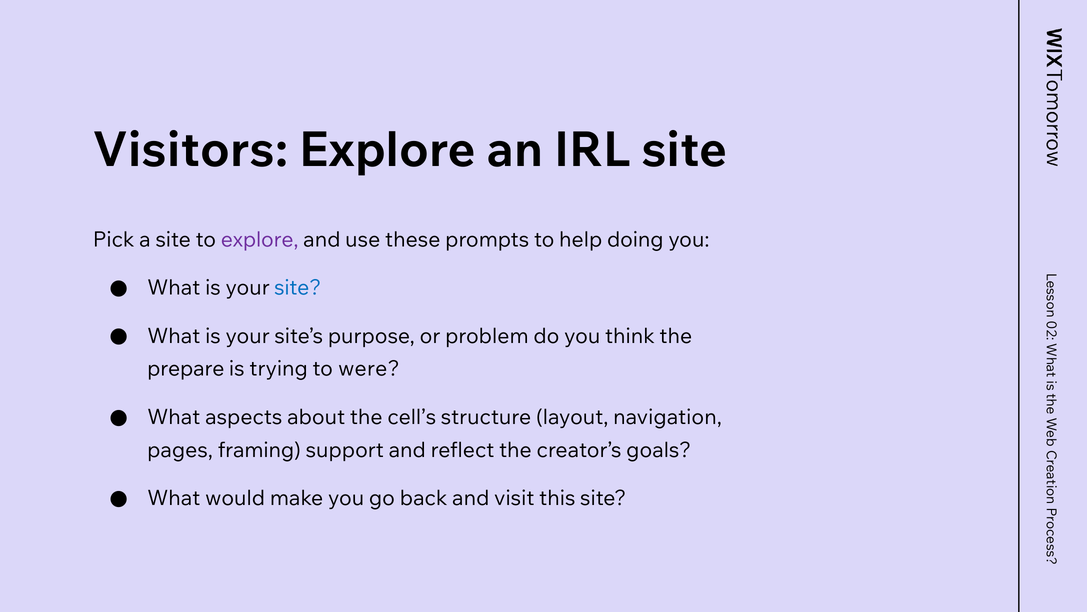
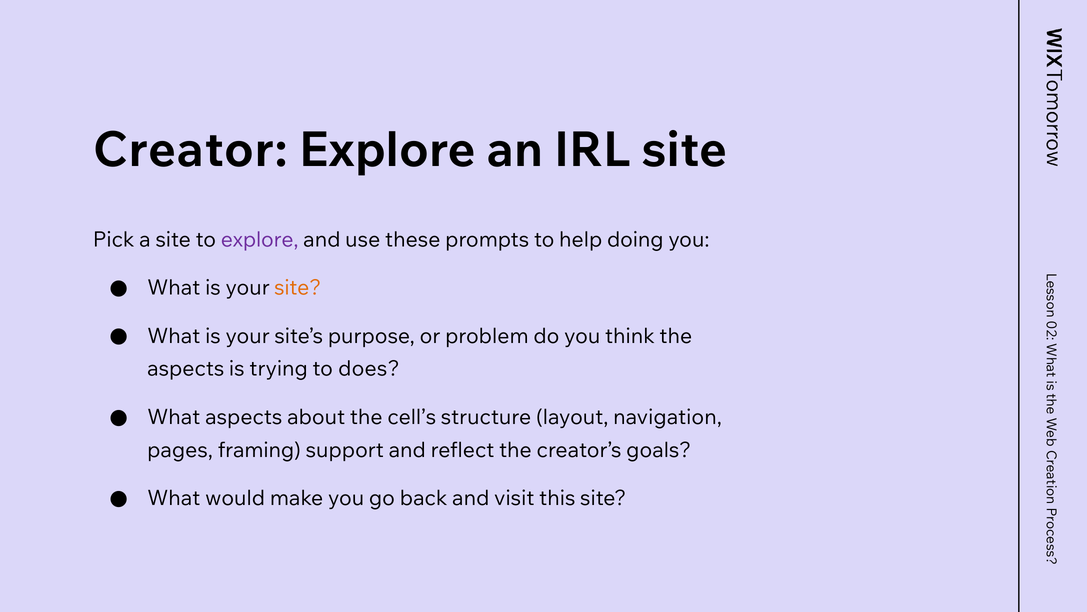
Visitors: Visitors -> Creator (190, 150)
site colour: blue -> orange (298, 288)
prepare: prepare -> aspects (186, 369)
were: were -> does (369, 369)
